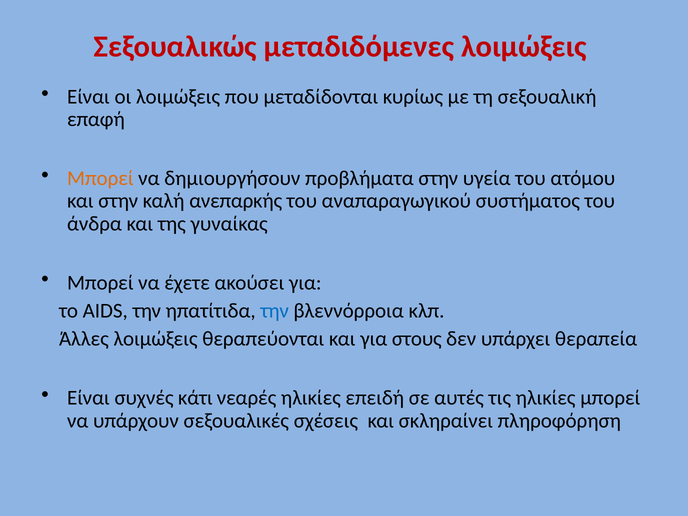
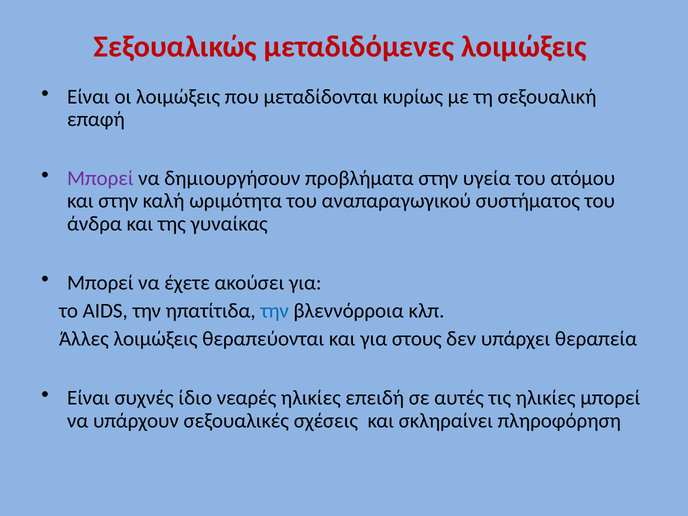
Μπορεί colour: orange -> purple (100, 178)
ανεπαρκής: ανεπαρκής -> ωριμότητα (236, 201)
κάτι: κάτι -> ίδιο (195, 398)
